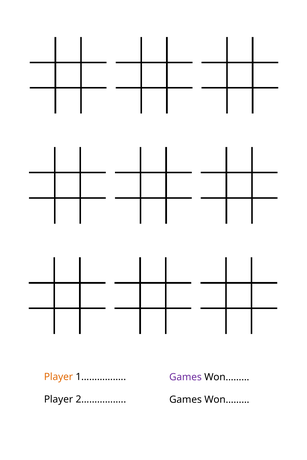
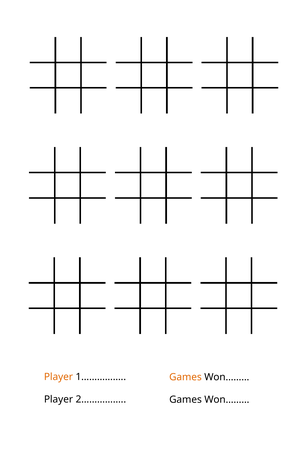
Games colour: purple -> orange (185, 378)
